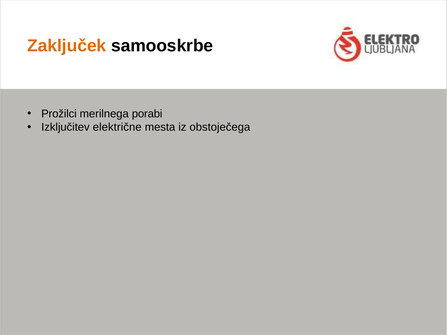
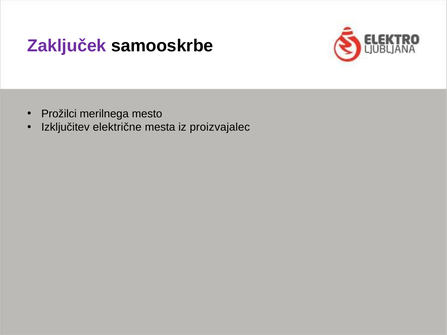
Zaključek colour: orange -> purple (67, 46)
porabi: porabi -> mesto (147, 114)
obstoječega: obstoječega -> proizvajalec (220, 127)
